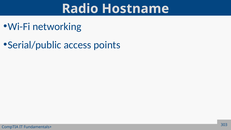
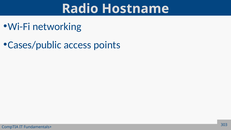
Serial/public: Serial/public -> Cases/public (35, 45)
